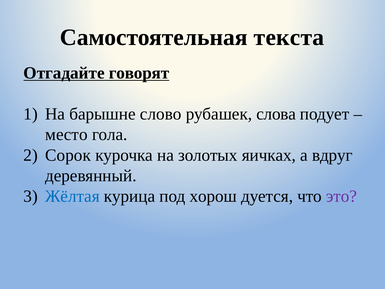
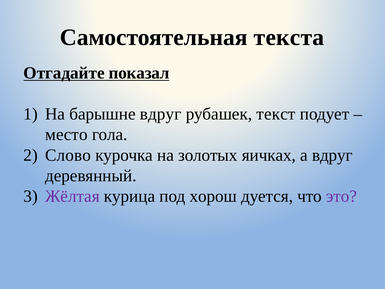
говорят: говорят -> показал (139, 73)
барышне слово: слово -> вдруг (161, 114)
слова: слова -> текст (276, 114)
Сорок: Сорок -> Слово (68, 155)
Жёлтая colour: blue -> purple (72, 196)
